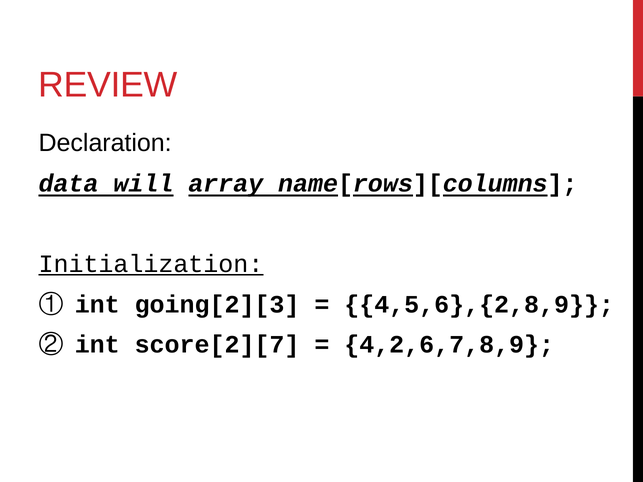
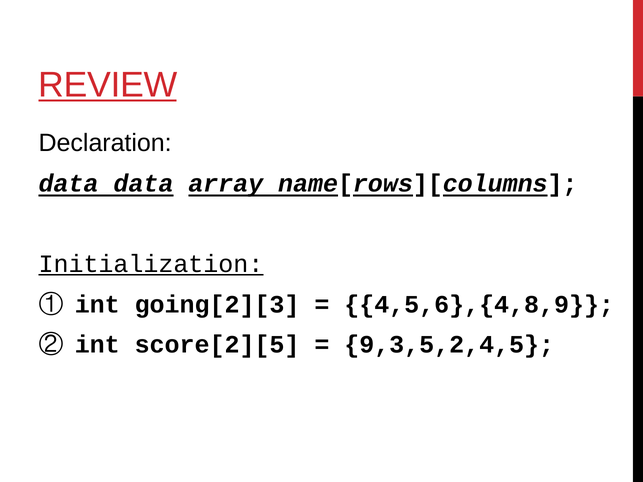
REVIEW underline: none -> present (108, 85)
data will: will -> data (143, 183)
4,5,6},{2,8,9: 4,5,6},{2,8,9 -> 4,5,6},{4,8,9 (479, 304)
score[2][7: score[2][7 -> score[2][5 (217, 345)
4,2,6,7,8,9: 4,2,6,7,8,9 -> 9,3,5,2,4,5 (449, 345)
